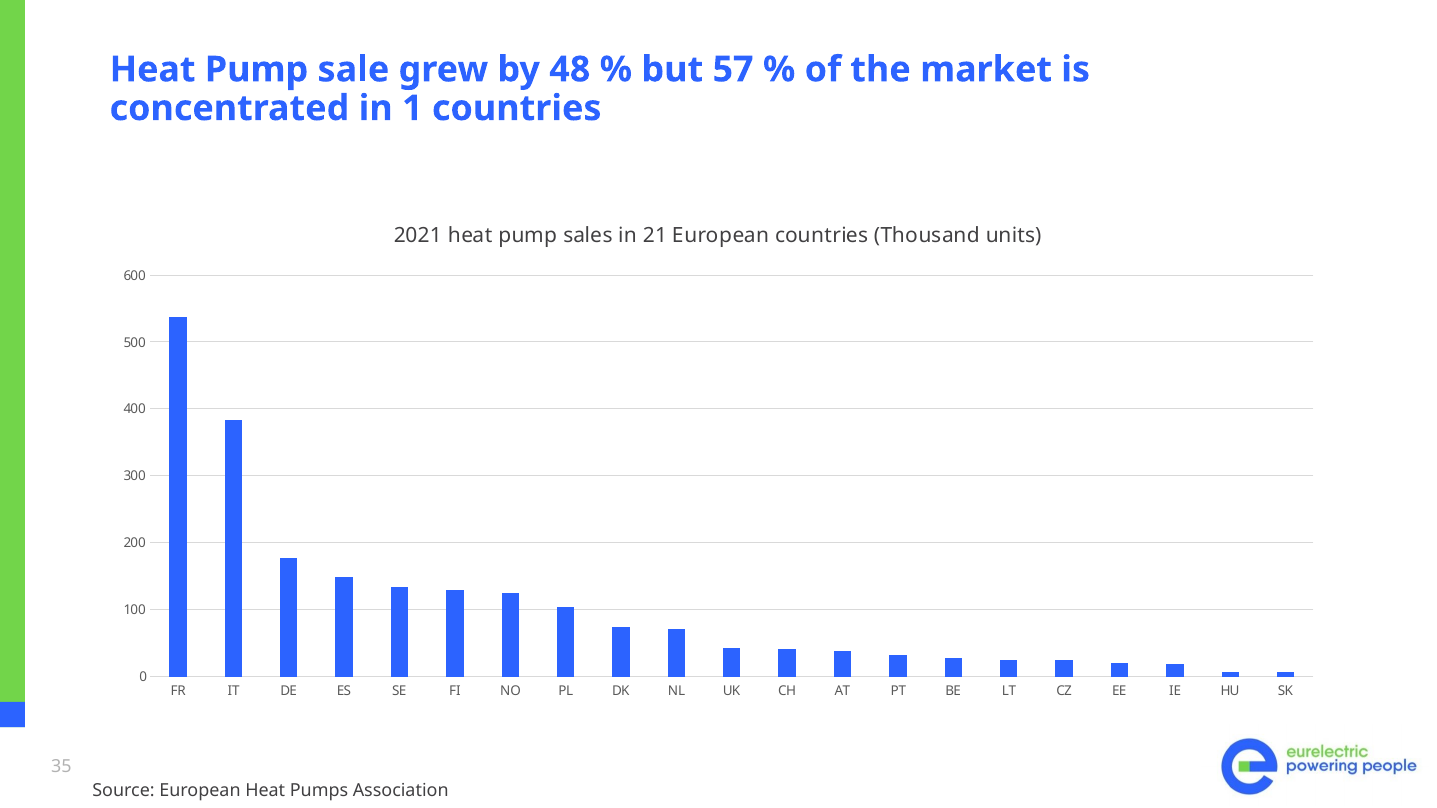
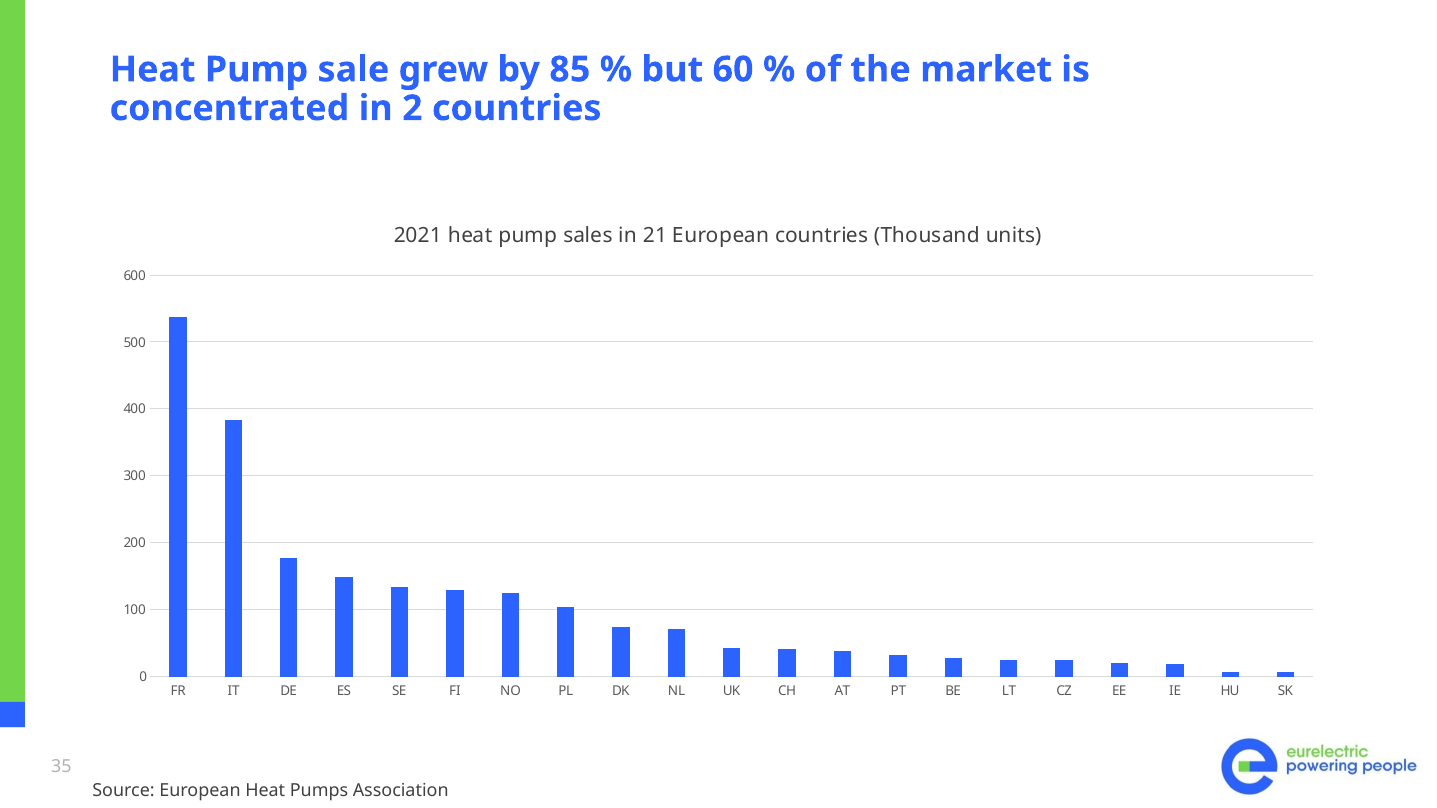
48: 48 -> 85 (570, 70)
57: 57 -> 60 (733, 70)
1: 1 -> 2 (412, 108)
